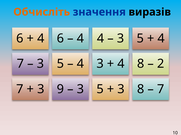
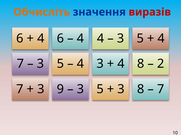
виразів colour: black -> red (150, 12)
